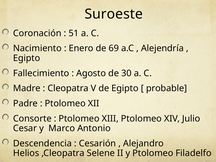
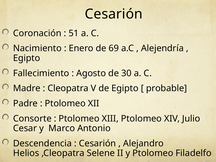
Suroeste: Suroeste -> Cesarión (114, 14)
